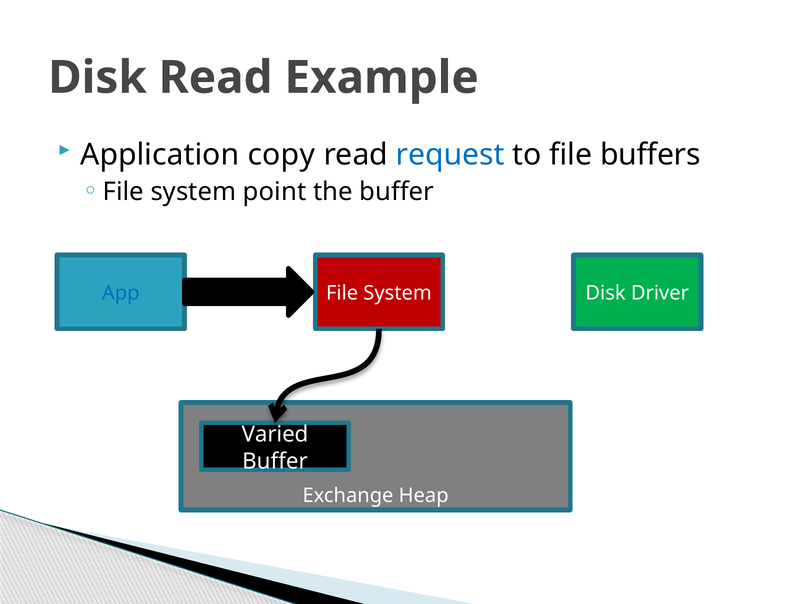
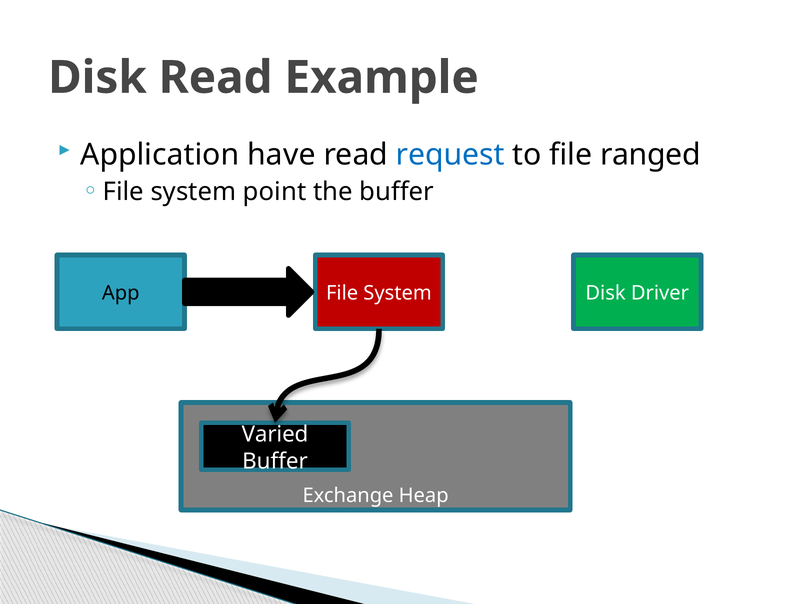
copy: copy -> have (281, 155)
buffers: buffers -> ranged (650, 155)
App colour: blue -> black (121, 293)
